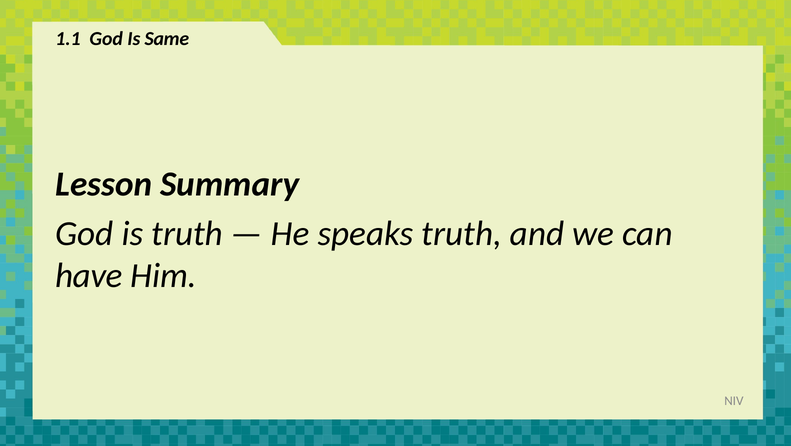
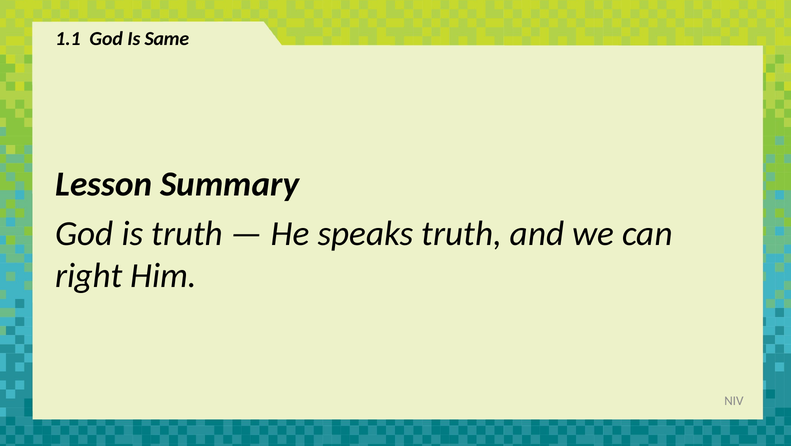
have: have -> right (89, 276)
